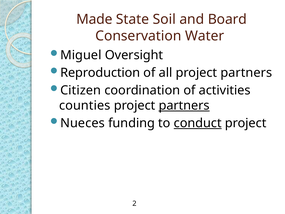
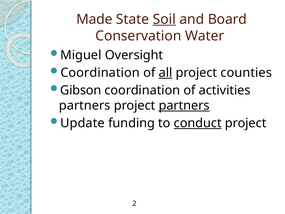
Soil underline: none -> present (164, 19)
Reproduction: Reproduction -> Coordination (100, 73)
all underline: none -> present (166, 73)
partners: partners -> counties (246, 73)
Citizen: Citizen -> Gibson (81, 90)
counties: counties -> partners (85, 105)
Nueces: Nueces -> Update (83, 123)
